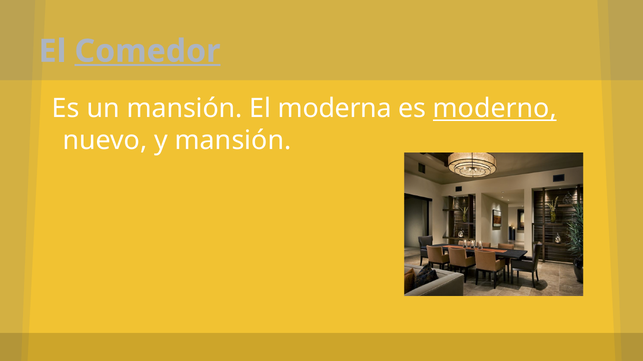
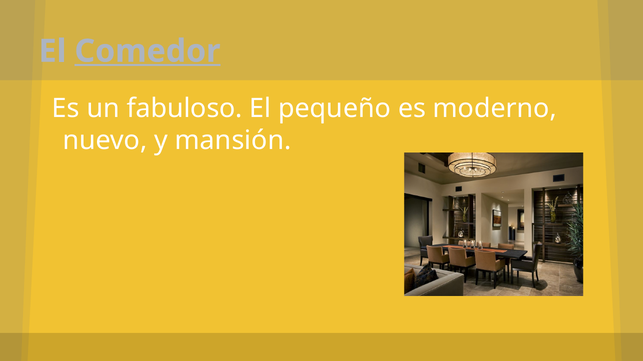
un mansión: mansión -> fabuloso (185, 109)
moderna: moderna -> pequeño (335, 109)
moderno underline: present -> none (495, 109)
